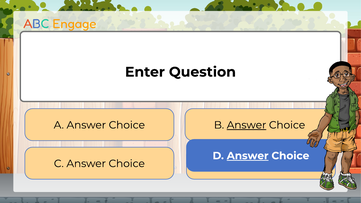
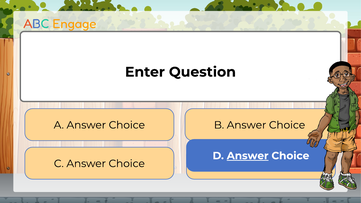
Answer underline: present -> none (247, 125)
